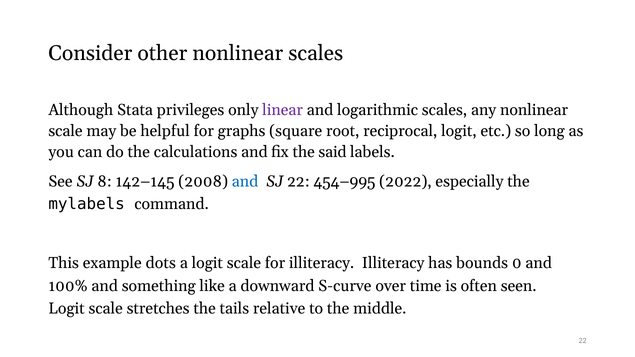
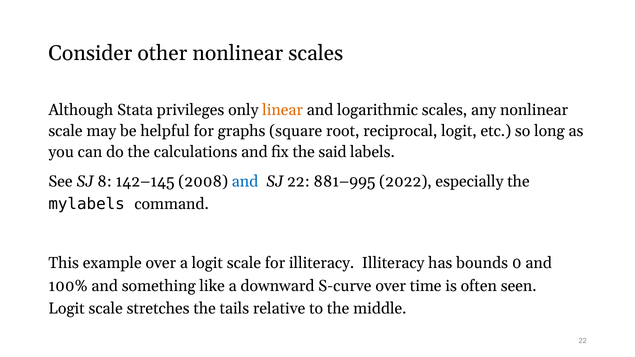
linear colour: purple -> orange (283, 110)
454–995: 454–995 -> 881–995 (344, 181)
example dots: dots -> over (161, 263)
